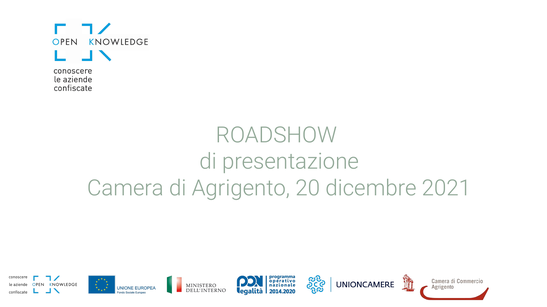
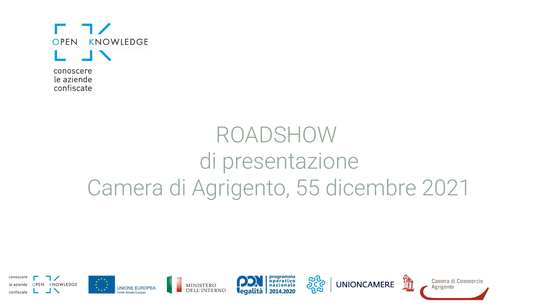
20: 20 -> 55 (308, 189)
